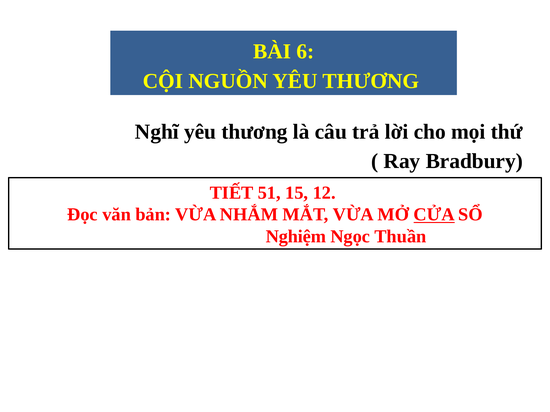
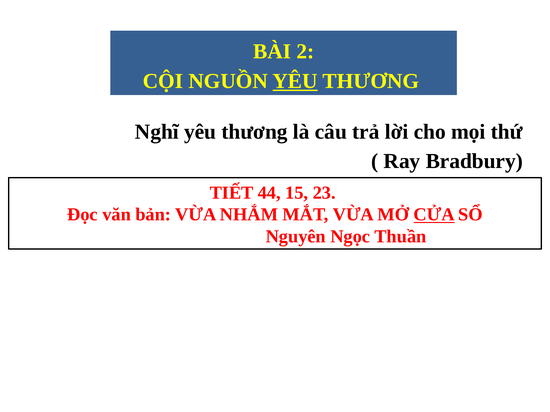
6: 6 -> 2 (305, 52)
YÊU underline: none -> present (295, 81)
51: 51 -> 44 (269, 193)
12: 12 -> 23 (324, 193)
Nghiệm: Nghiệm -> Nguyên (296, 237)
